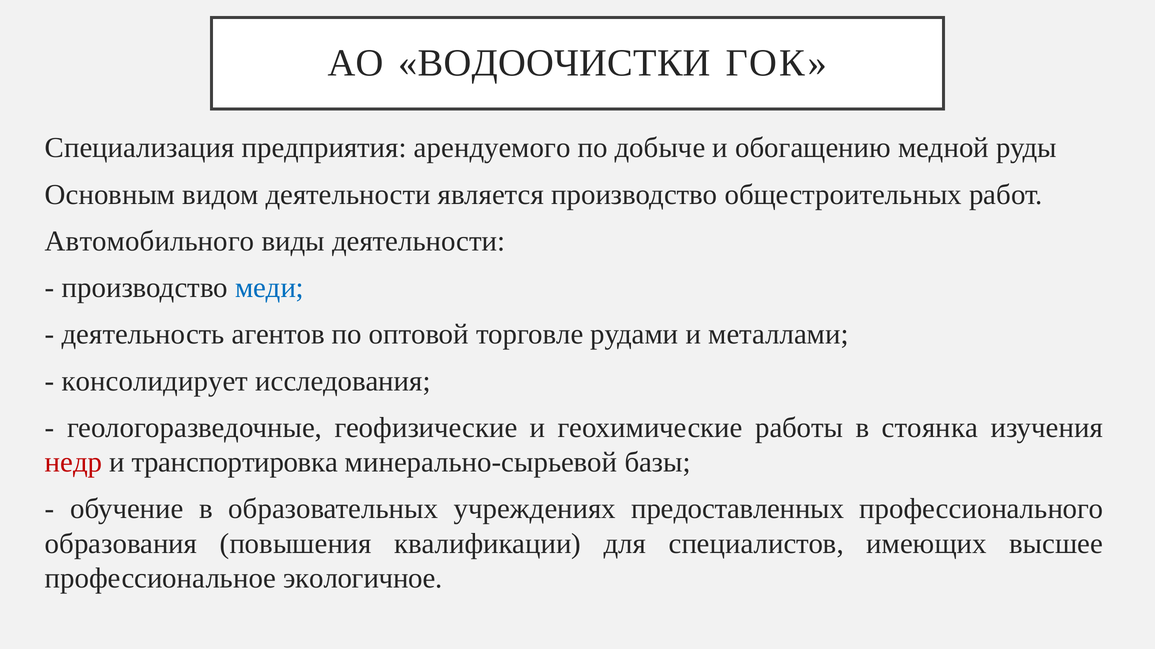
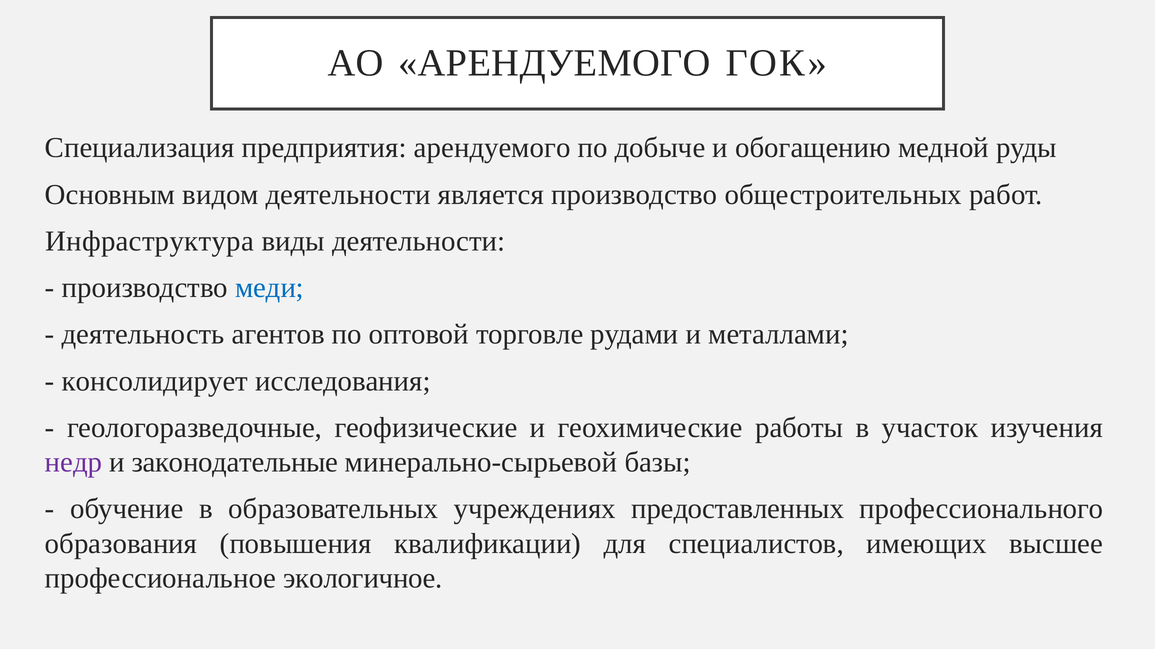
АО ВОДООЧИСТКИ: ВОДООЧИСТКИ -> АРЕНДУЕМОГО (554, 63)
Автомобильного: Автомобильного -> Инфраструктура (150, 241)
стоянка: стоянка -> участок (930, 428)
недр colour: red -> purple (74, 463)
транспортировка: транспортировка -> законодательные (235, 463)
